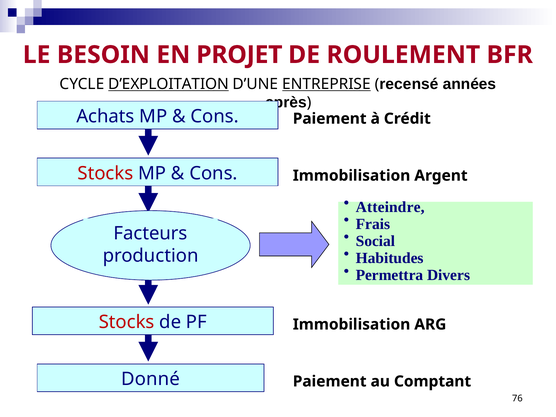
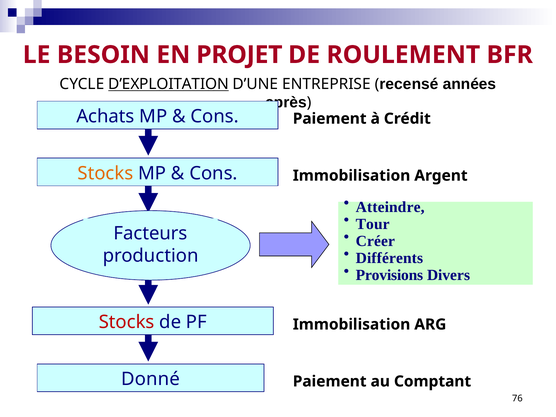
ENTREPRISE underline: present -> none (326, 84)
Stocks colour: red -> orange (105, 173)
Frais: Frais -> Tour (373, 224)
Social: Social -> Créer (375, 241)
Habitudes: Habitudes -> Différents (390, 258)
Permettra: Permettra -> Provisions (390, 275)
